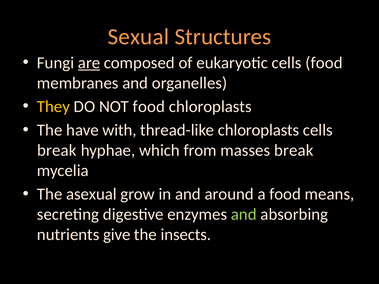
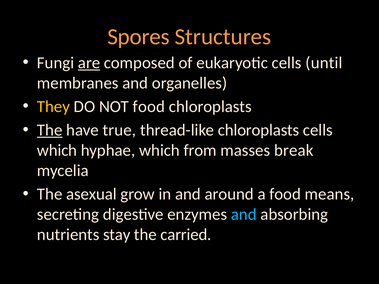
Sexual: Sexual -> Spores (139, 37)
cells food: food -> until (324, 63)
The underline: none -> present (50, 130)
with: with -> true (119, 130)
break: break -> which (57, 150)
and colour: light green -> light blue (244, 215)
give: give -> stay (117, 235)
insects: insects -> carried (186, 235)
